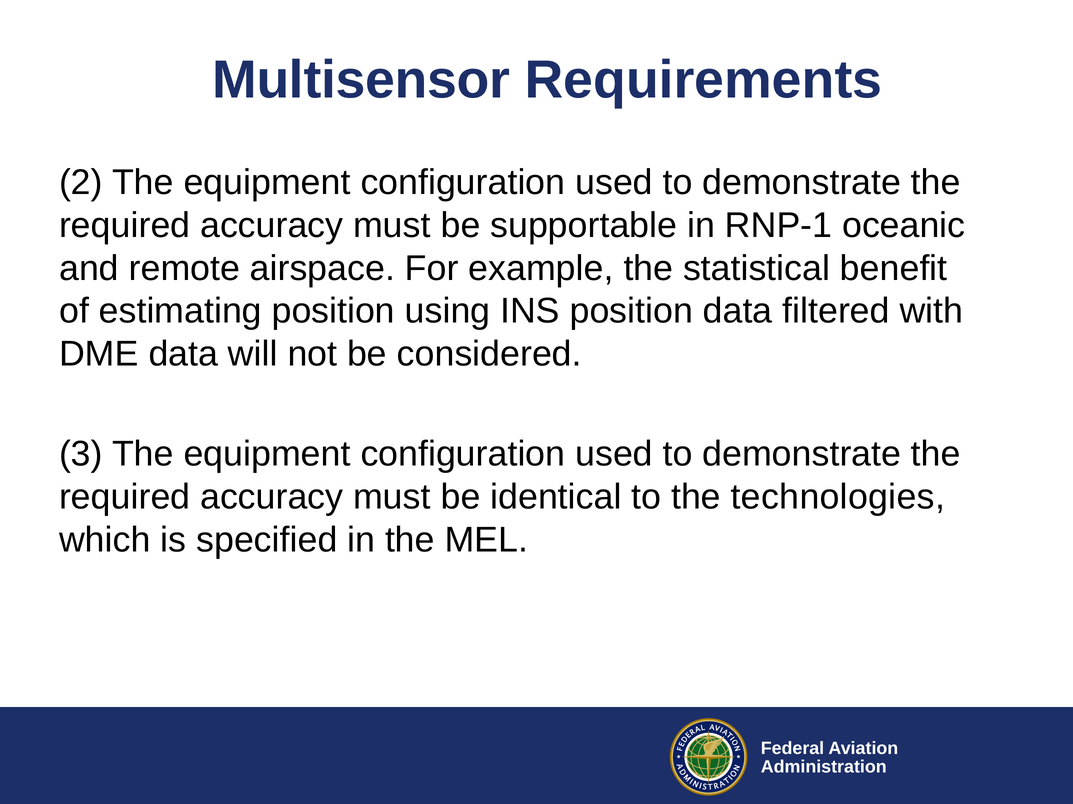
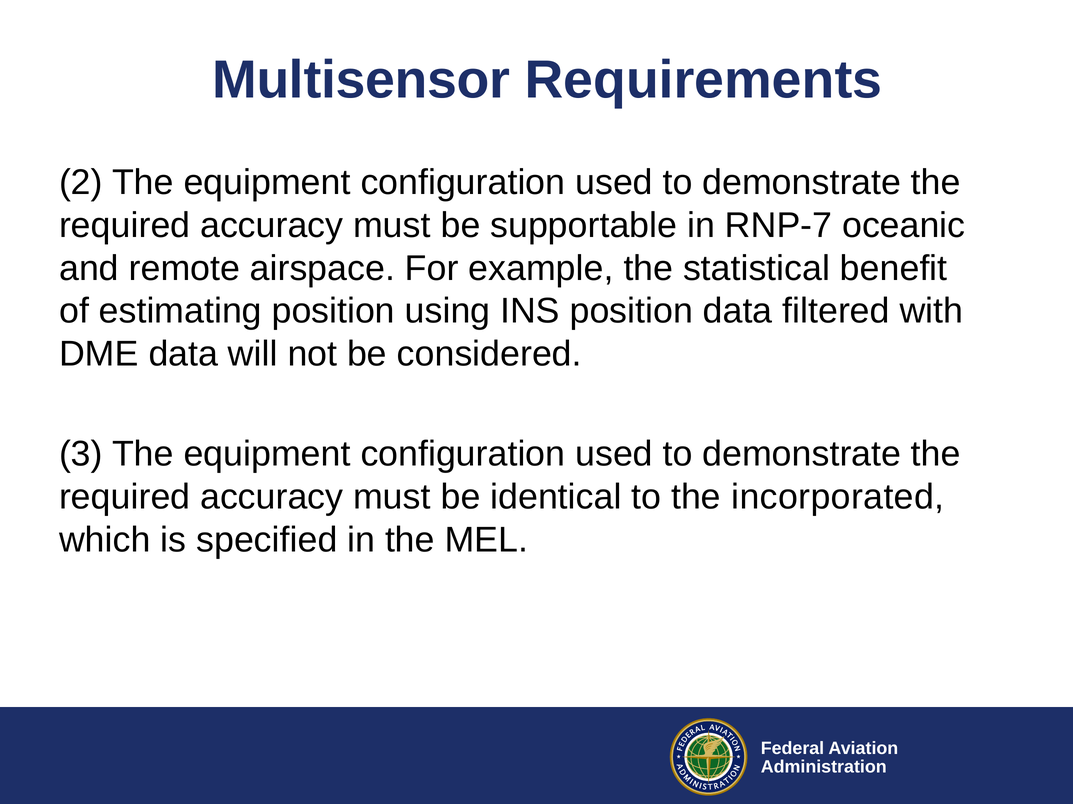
RNP-1: RNP-1 -> RNP-7 (779, 226)
technologies: technologies -> incorporated (838, 497)
